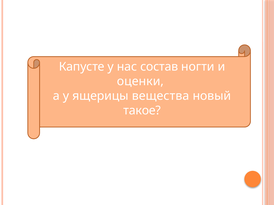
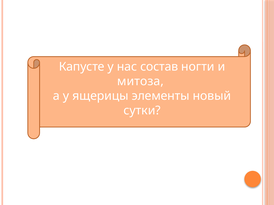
оценки: оценки -> митоза (140, 81)
вещества: вещества -> элементы (161, 96)
такое: такое -> сутки (142, 111)
